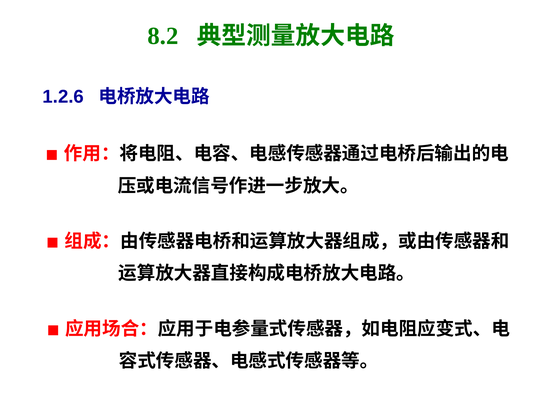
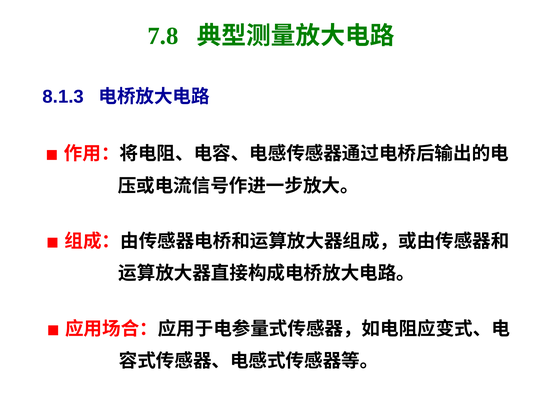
8.2: 8.2 -> 7.8 (163, 36)
1.2.6: 1.2.6 -> 8.1.3 (63, 97)
